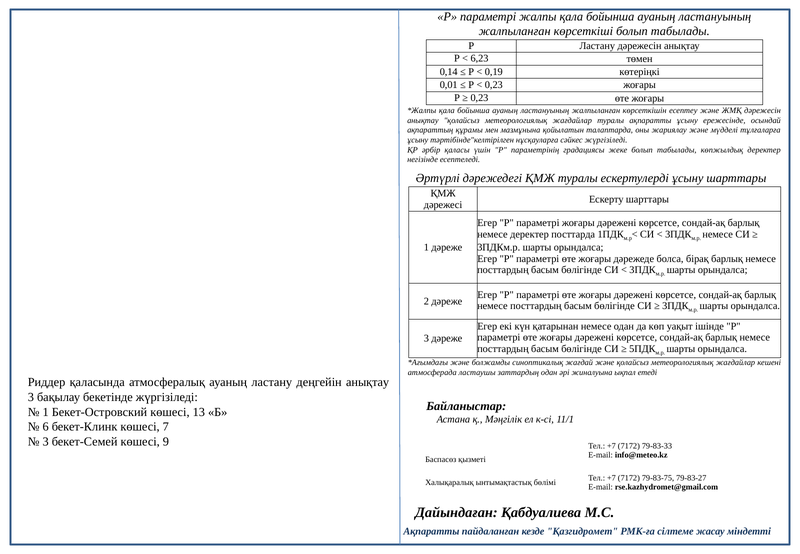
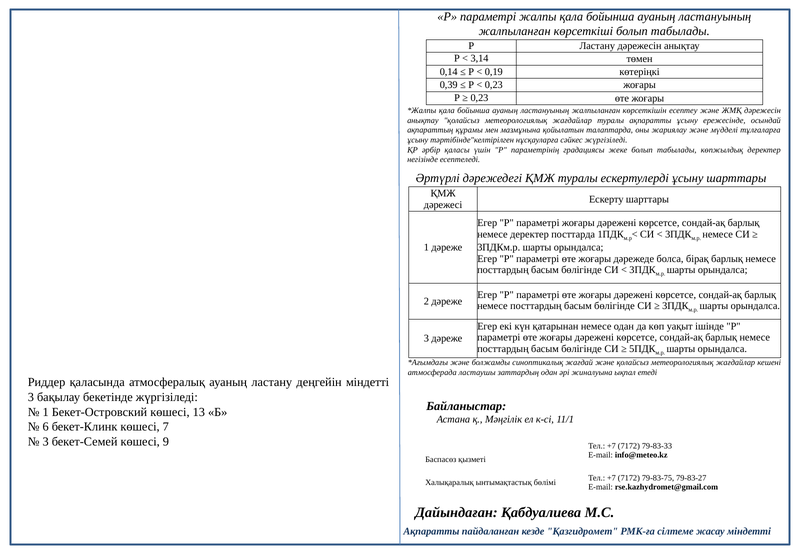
6,23: 6,23 -> 3,14 (480, 58)
0,01: 0,01 -> 0,39 (449, 85)
деңгейін анықтау: анықтау -> міндетті (368, 382)
